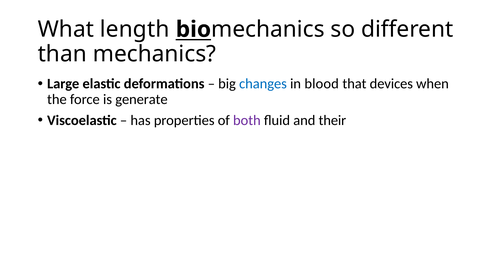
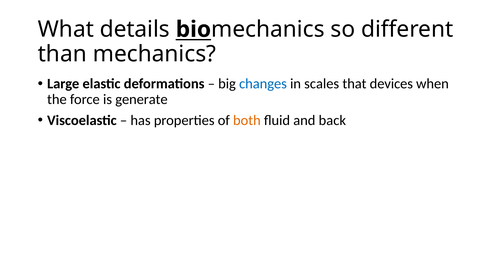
length: length -> details (135, 29)
blood: blood -> scales (322, 84)
both colour: purple -> orange (247, 120)
their: their -> back (332, 120)
